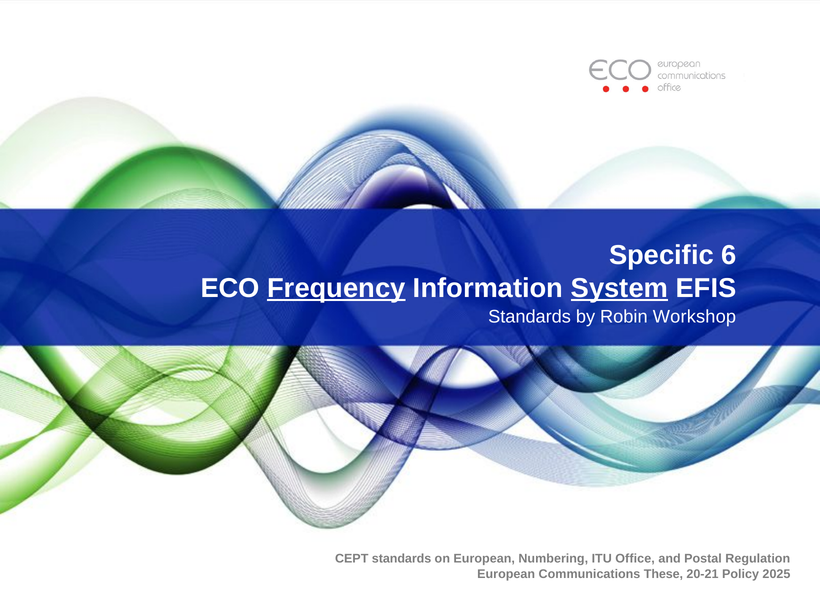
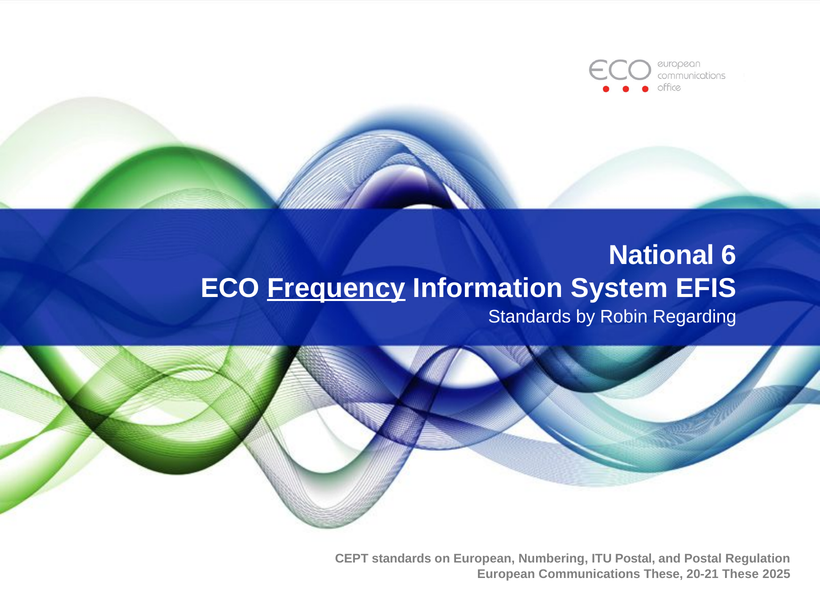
Specific: Specific -> National (662, 255)
System underline: present -> none (619, 288)
Workshop: Workshop -> Regarding (695, 317)
ITU Office: Office -> Postal (635, 559)
20-21 Policy: Policy -> These (740, 574)
